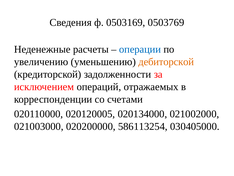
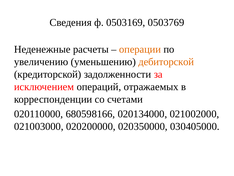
операции colour: blue -> orange (140, 49)
020120005: 020120005 -> 680598166 (90, 114)
586113254: 586113254 -> 020350000 (143, 126)
